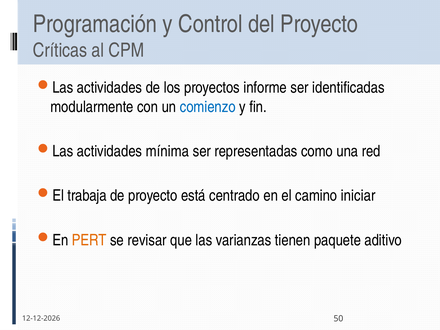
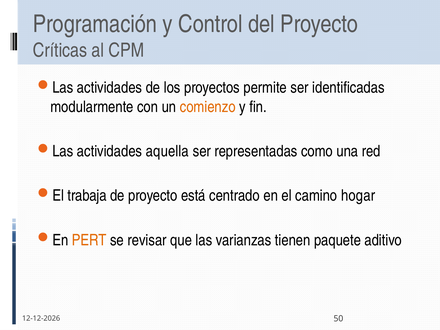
informe: informe -> permite (265, 88)
comienzo colour: blue -> orange (208, 107)
mínima: mínima -> aquella (167, 151)
iniciar: iniciar -> hogar (358, 196)
